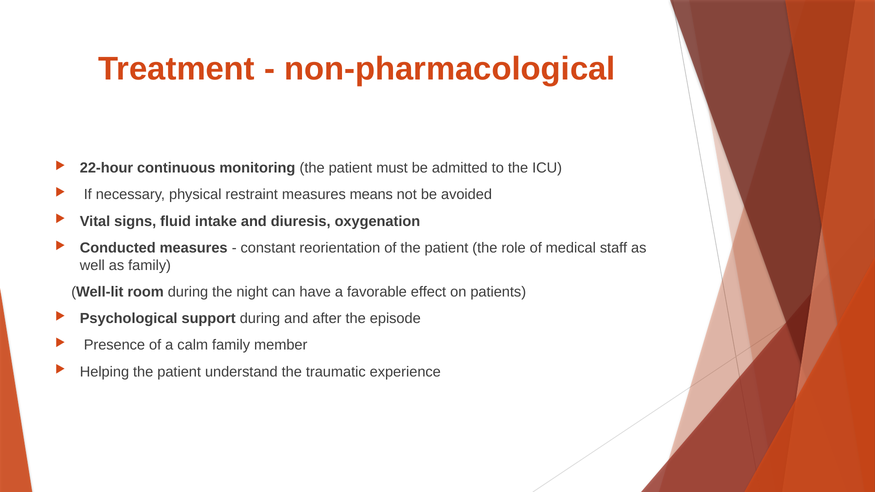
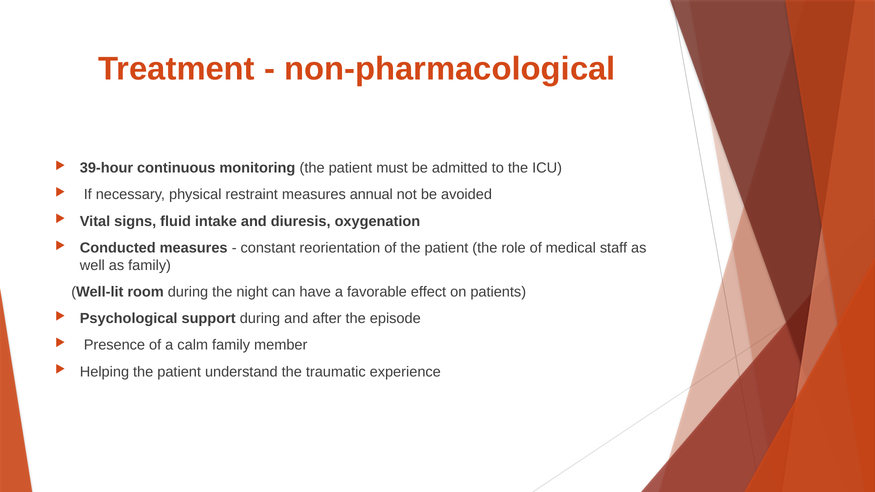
22-hour: 22-hour -> 39-hour (106, 168)
means: means -> annual (371, 195)
